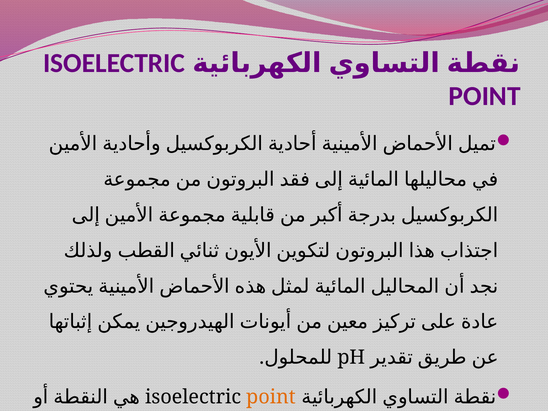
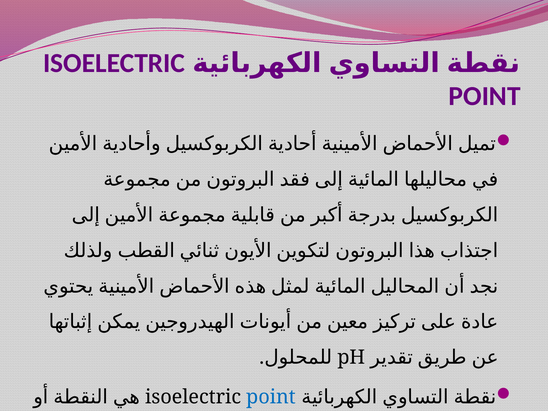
point colour: orange -> blue (271, 397)
